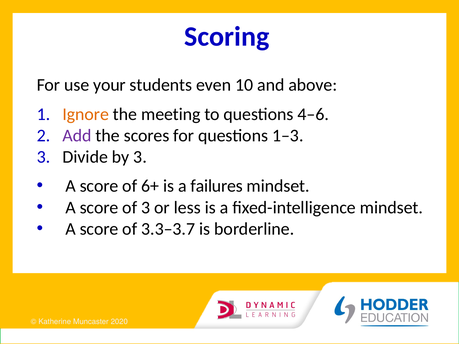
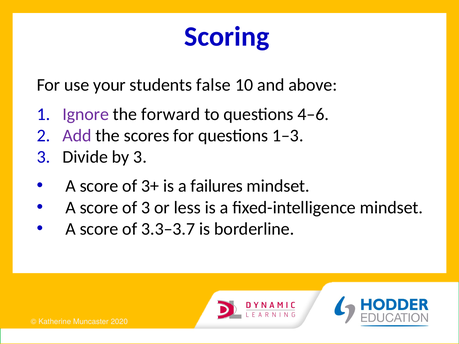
even: even -> false (214, 85)
Ignore colour: orange -> purple (86, 114)
meeting: meeting -> forward (171, 114)
6+: 6+ -> 3+ (150, 186)
